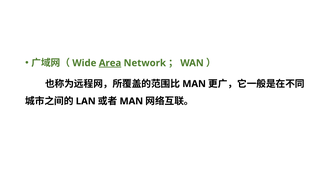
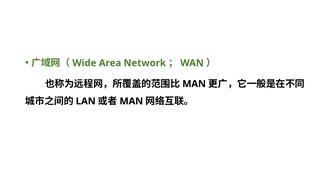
Area underline: present -> none (110, 63)
